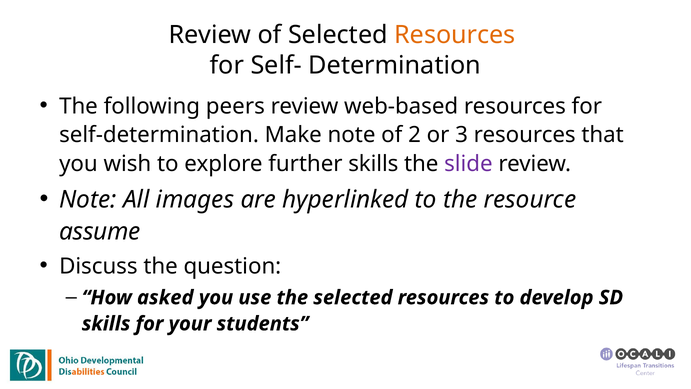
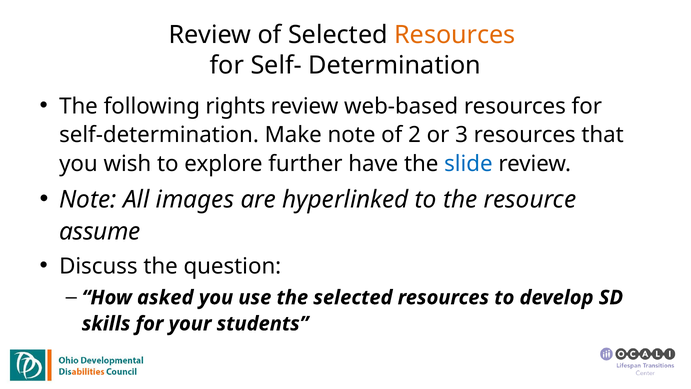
peers: peers -> rights (235, 106)
further skills: skills -> have (373, 164)
slide colour: purple -> blue (468, 164)
